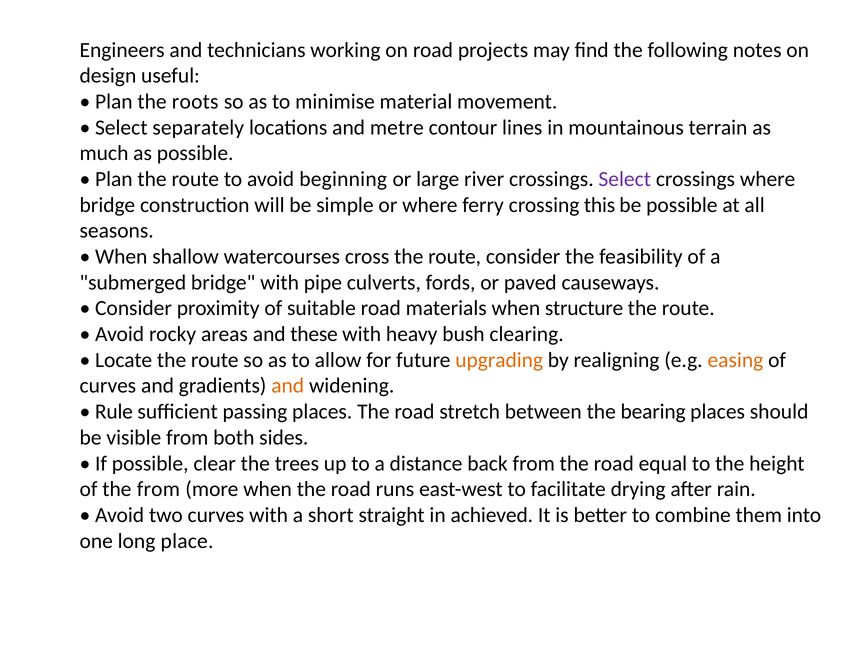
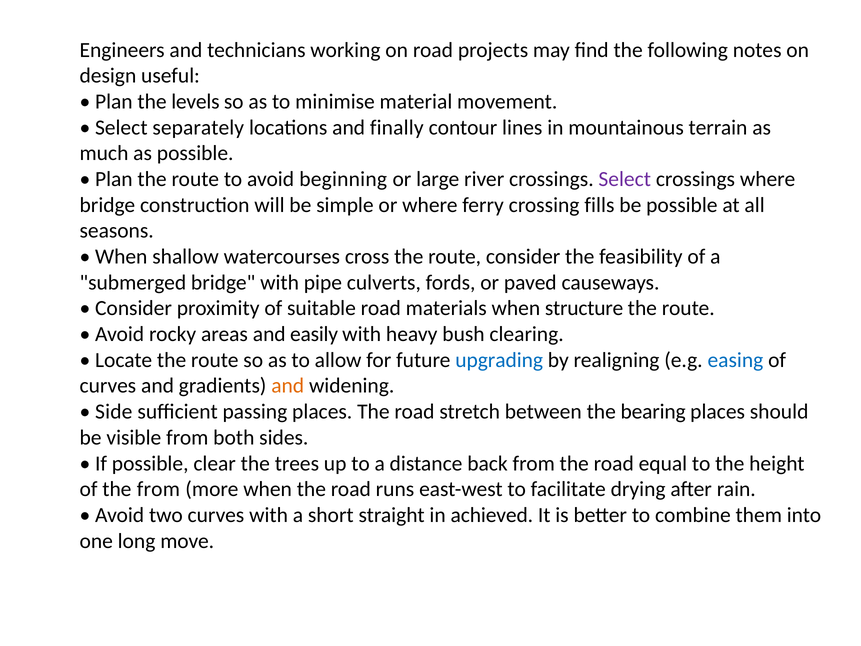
roots: roots -> levels (195, 102)
metre: metre -> finally (397, 127)
this: this -> fills (599, 205)
these: these -> easily (314, 334)
upgrading colour: orange -> blue (499, 360)
easing colour: orange -> blue (735, 360)
Rule: Rule -> Side (114, 412)
place: place -> move (187, 541)
